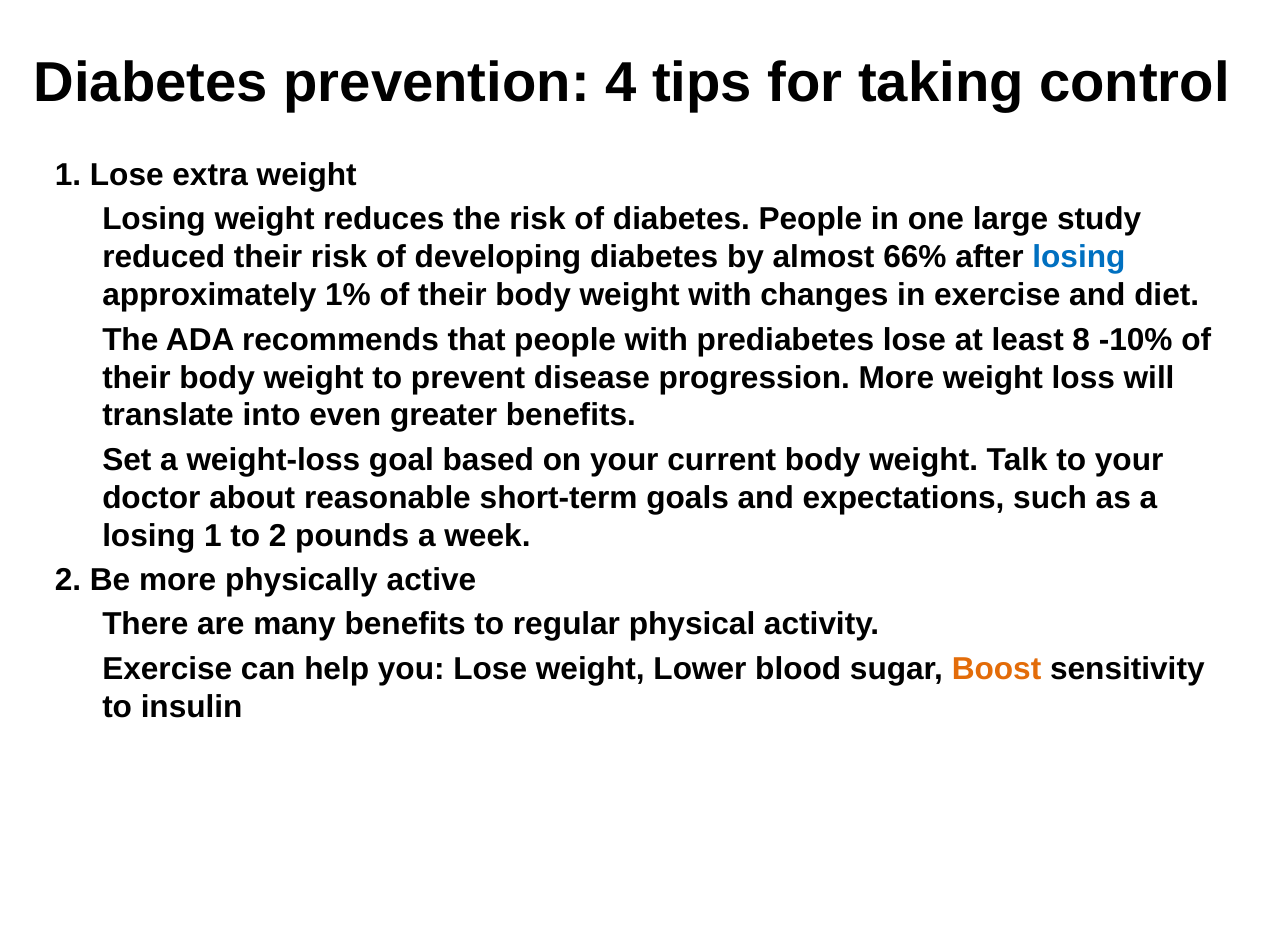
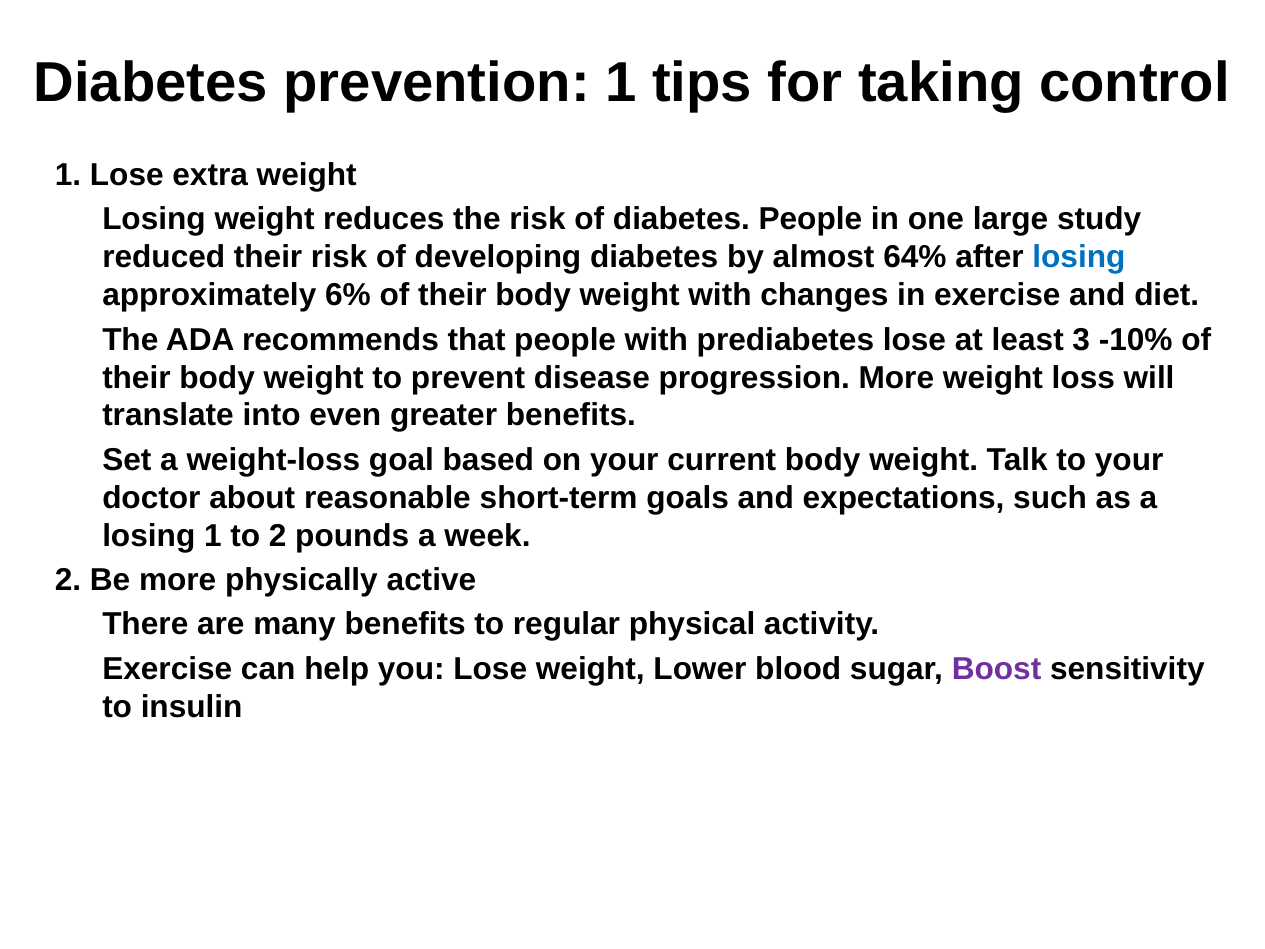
prevention 4: 4 -> 1 (621, 83)
66%: 66% -> 64% (915, 257)
1%: 1% -> 6% (348, 295)
8: 8 -> 3 (1081, 340)
Boost colour: orange -> purple (997, 668)
